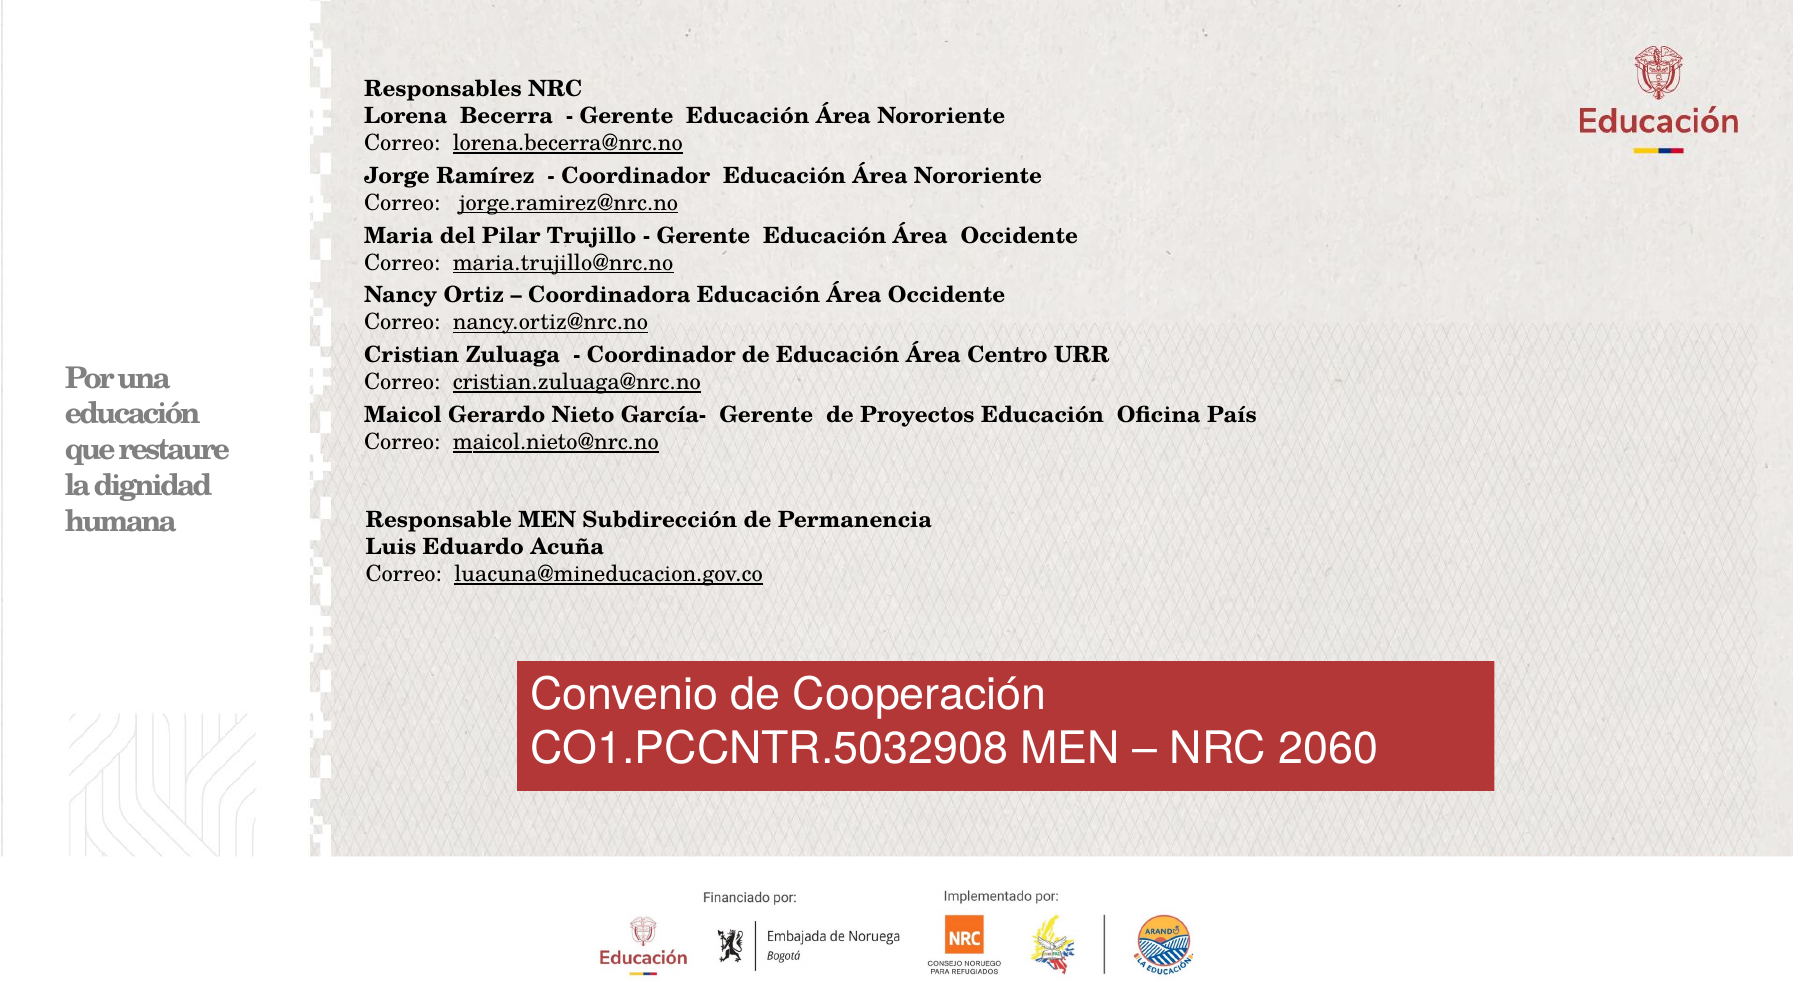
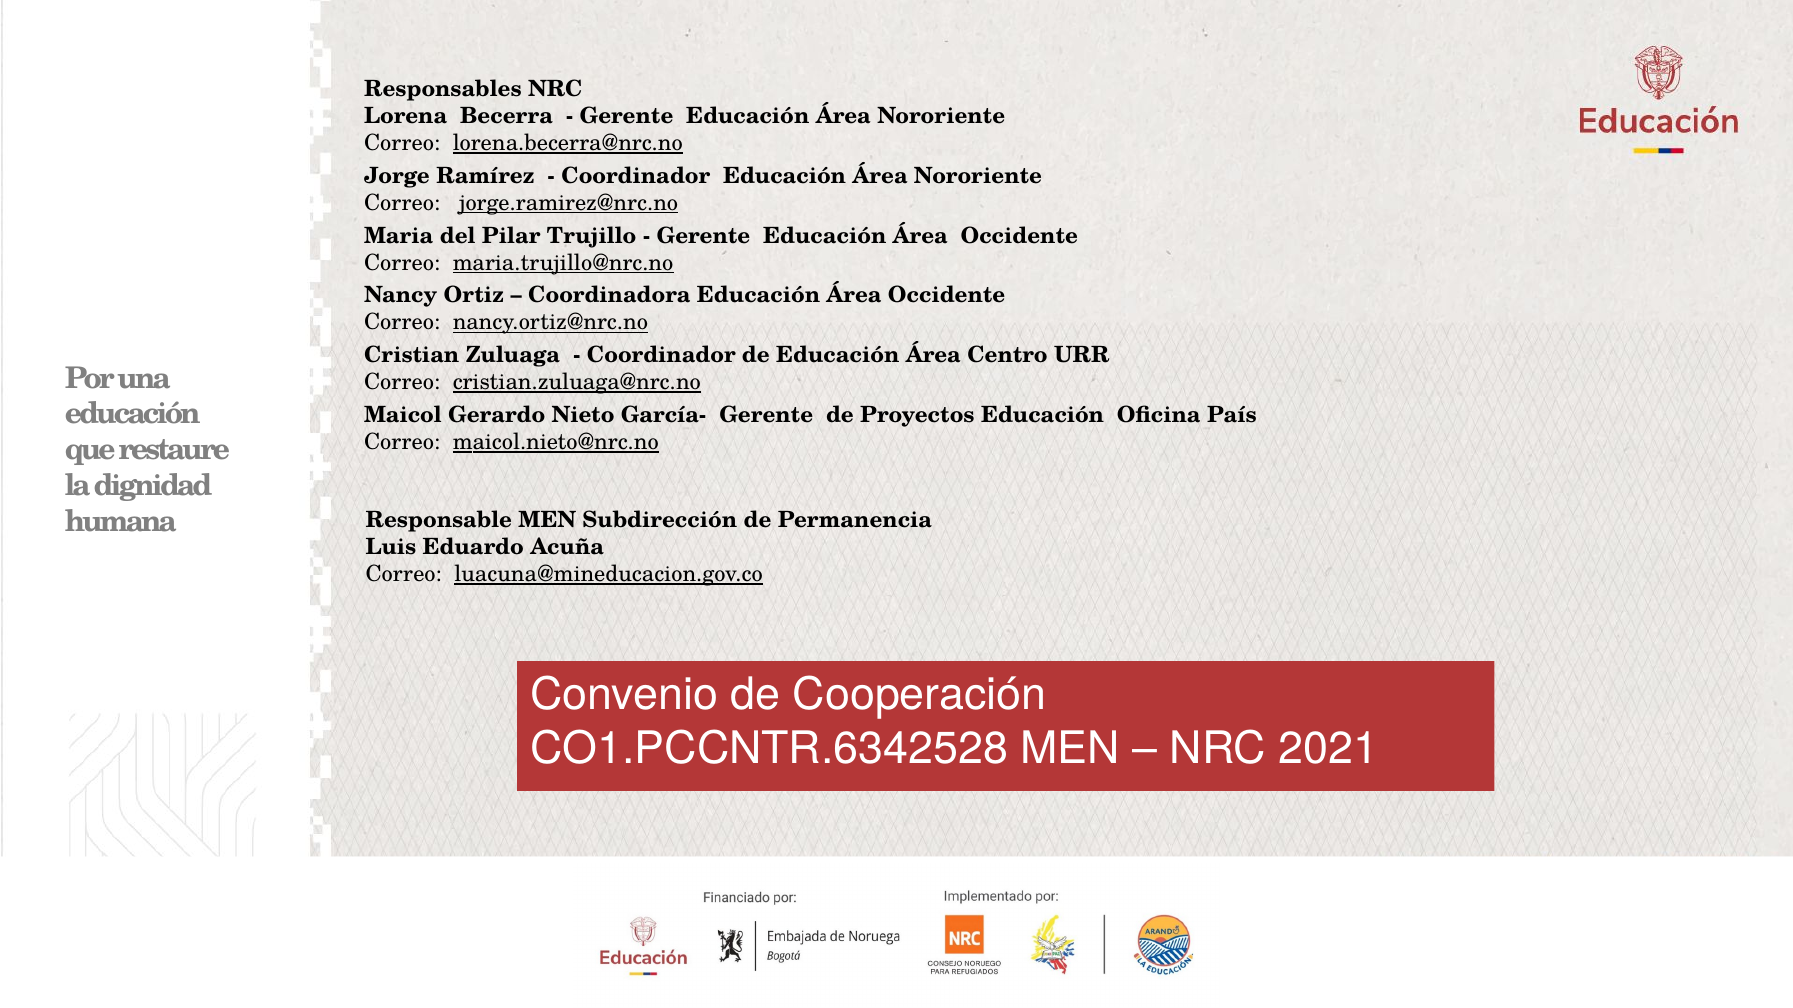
CO1.PCCNTR.5032908: CO1.PCCNTR.5032908 -> CO1.PCCNTR.6342528 (769, 749)
2060: 2060 -> 2021 (1328, 749)
